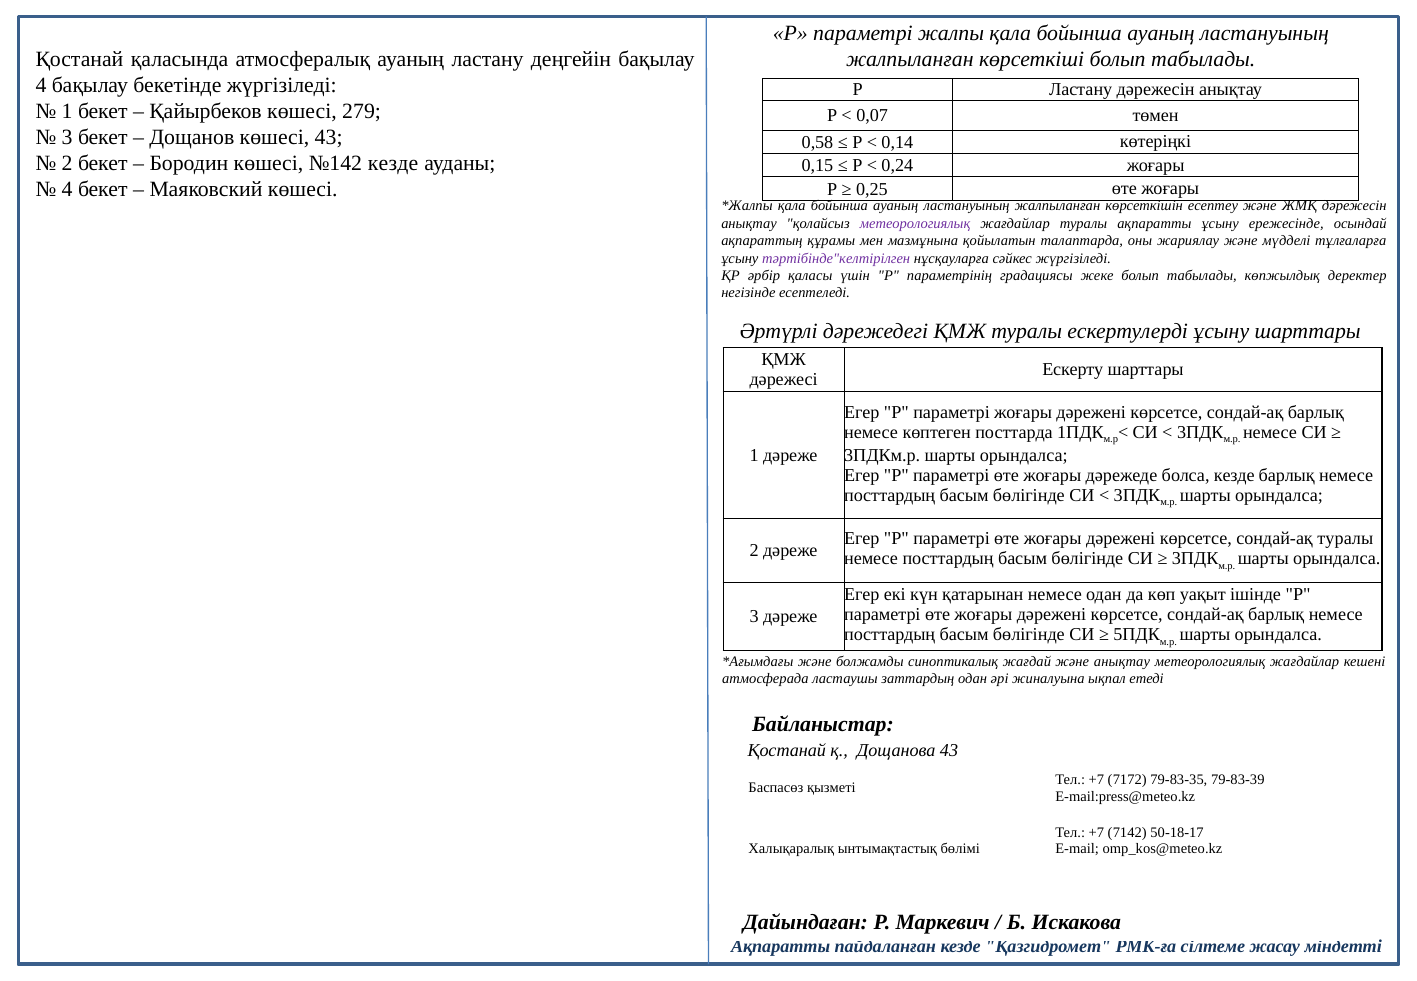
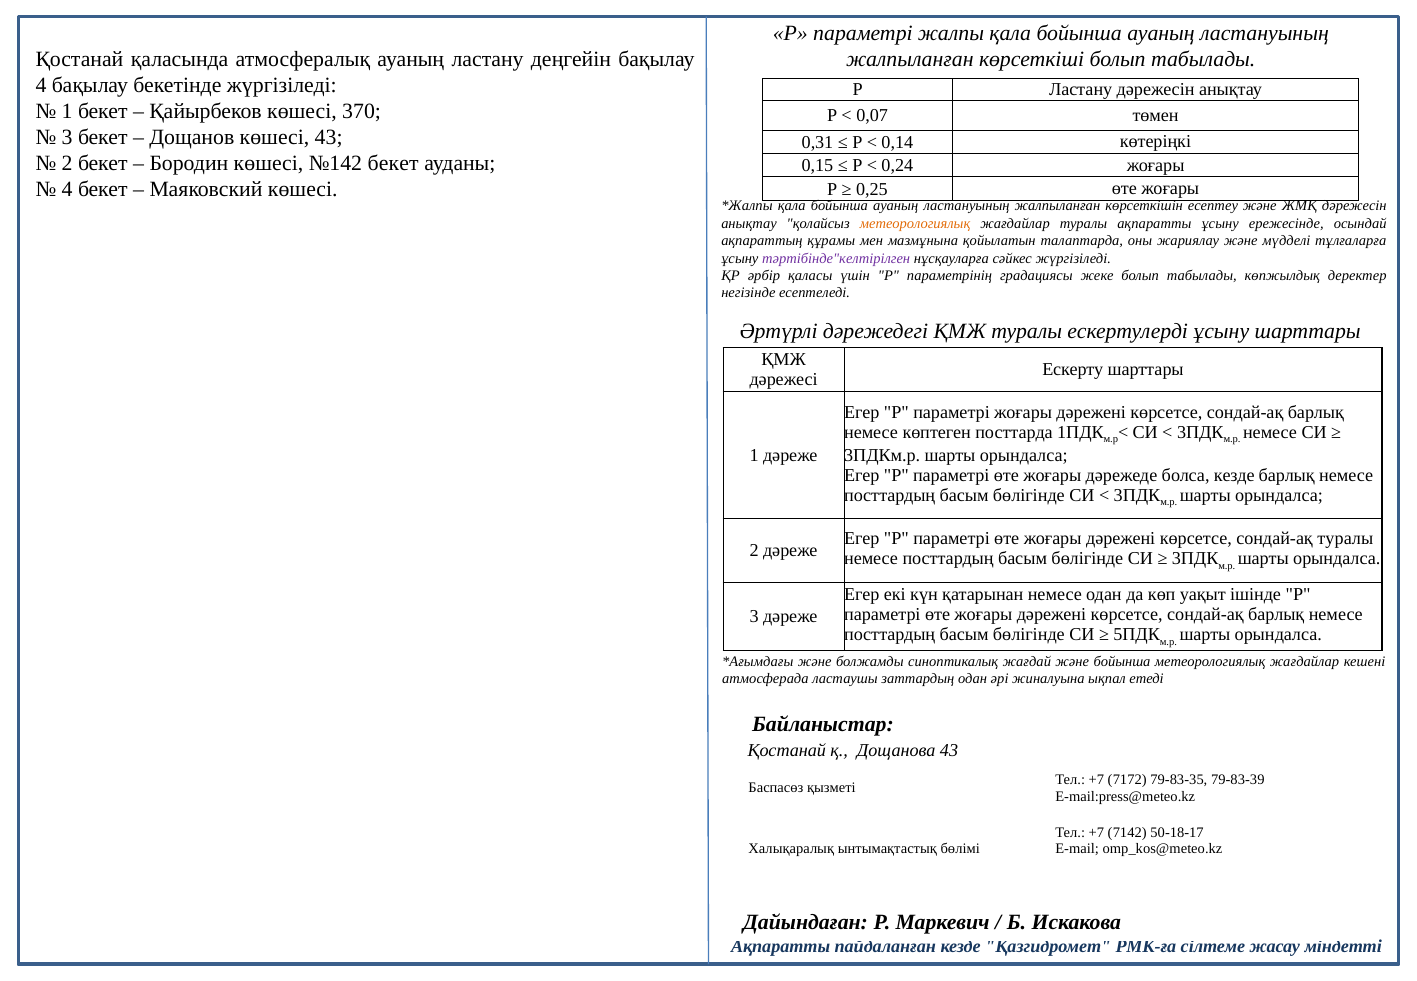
279: 279 -> 370 (362, 111)
0,58: 0,58 -> 0,31 (818, 143)
№142 кезде: кезде -> бекет (393, 164)
метеорологиялық colour: purple -> orange (915, 223)
және анықтау: анықтау -> бойынша (1122, 661)
